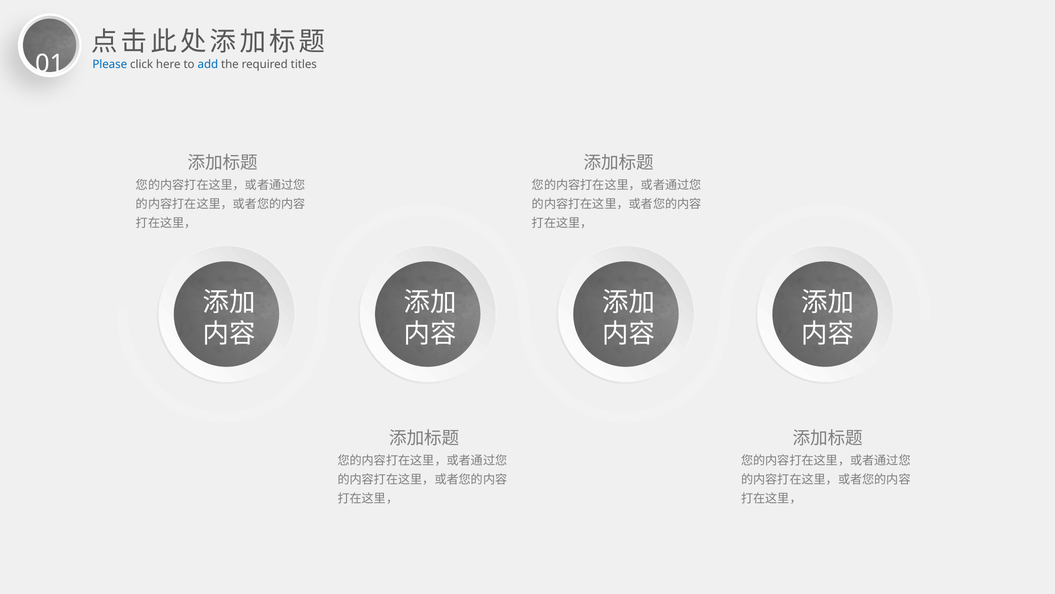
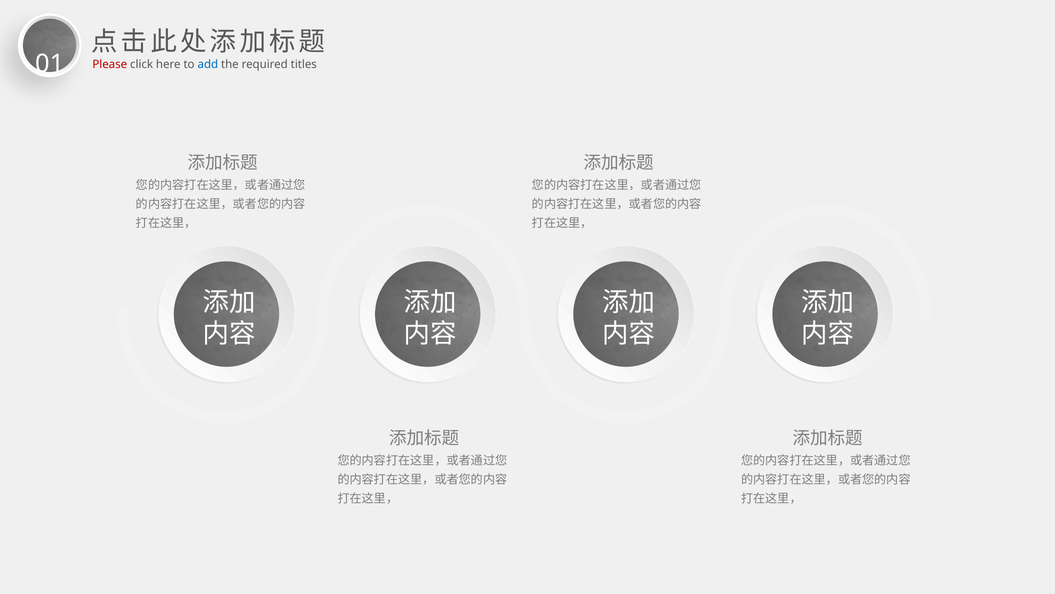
Please colour: blue -> red (110, 65)
